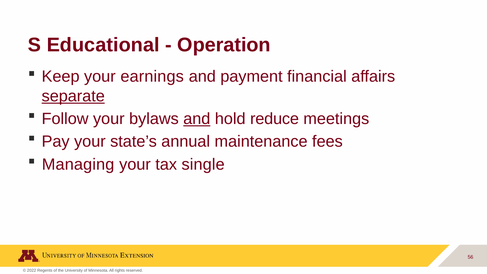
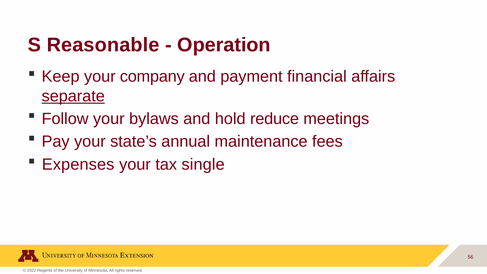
Educational: Educational -> Reasonable (103, 45)
earnings: earnings -> company (152, 77)
and underline: present -> none (197, 119)
Managing: Managing -> Expenses (78, 164)
